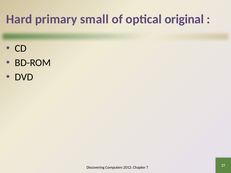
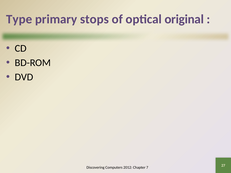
Hard: Hard -> Type (19, 19)
small: small -> stops (94, 19)
